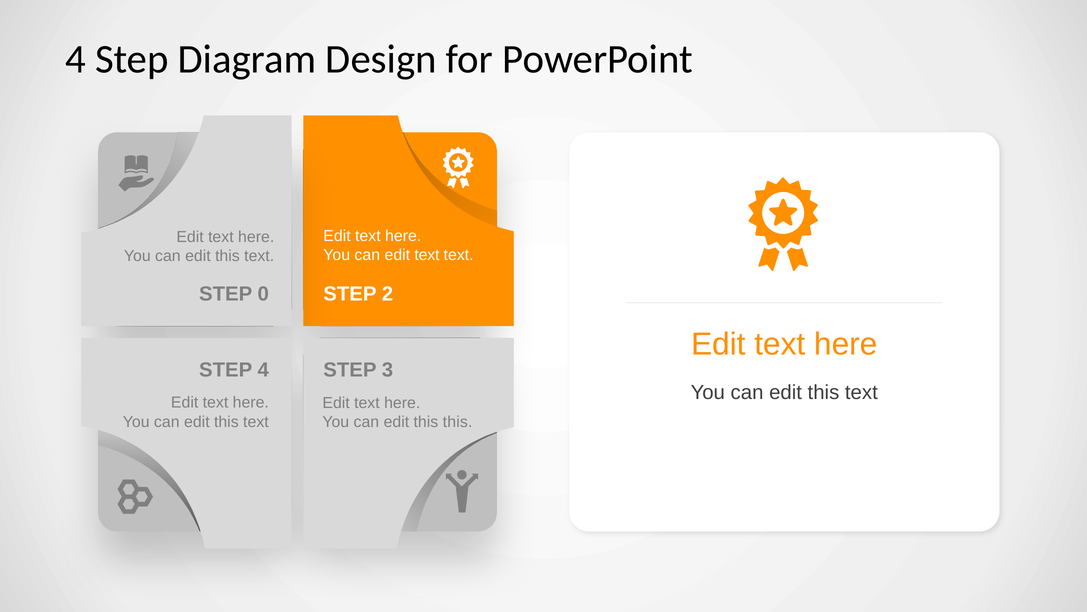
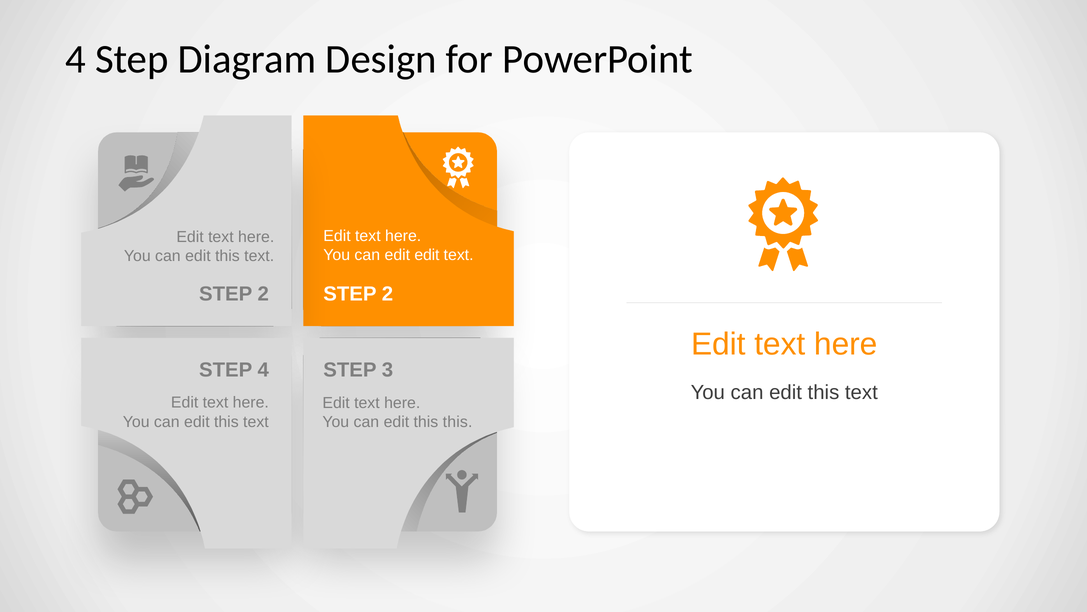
can edit text: text -> edit (427, 255)
0: 0 -> 2 (263, 294)
